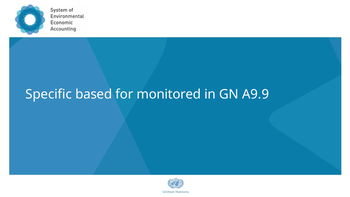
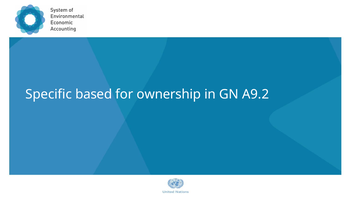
monitored: monitored -> ownership (169, 94)
A9.9: A9.9 -> A9.2 (256, 94)
